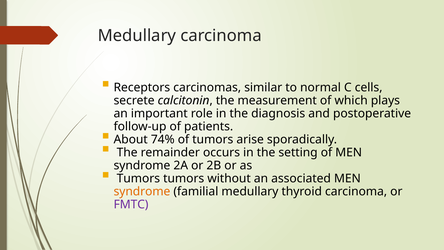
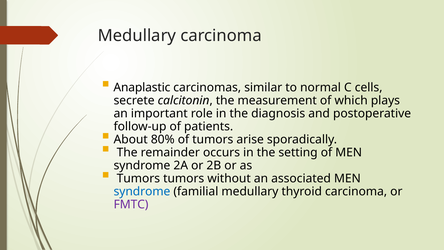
Receptors: Receptors -> Anaplastic (142, 87)
74%: 74% -> 80% (163, 139)
syndrome colour: orange -> blue (142, 191)
